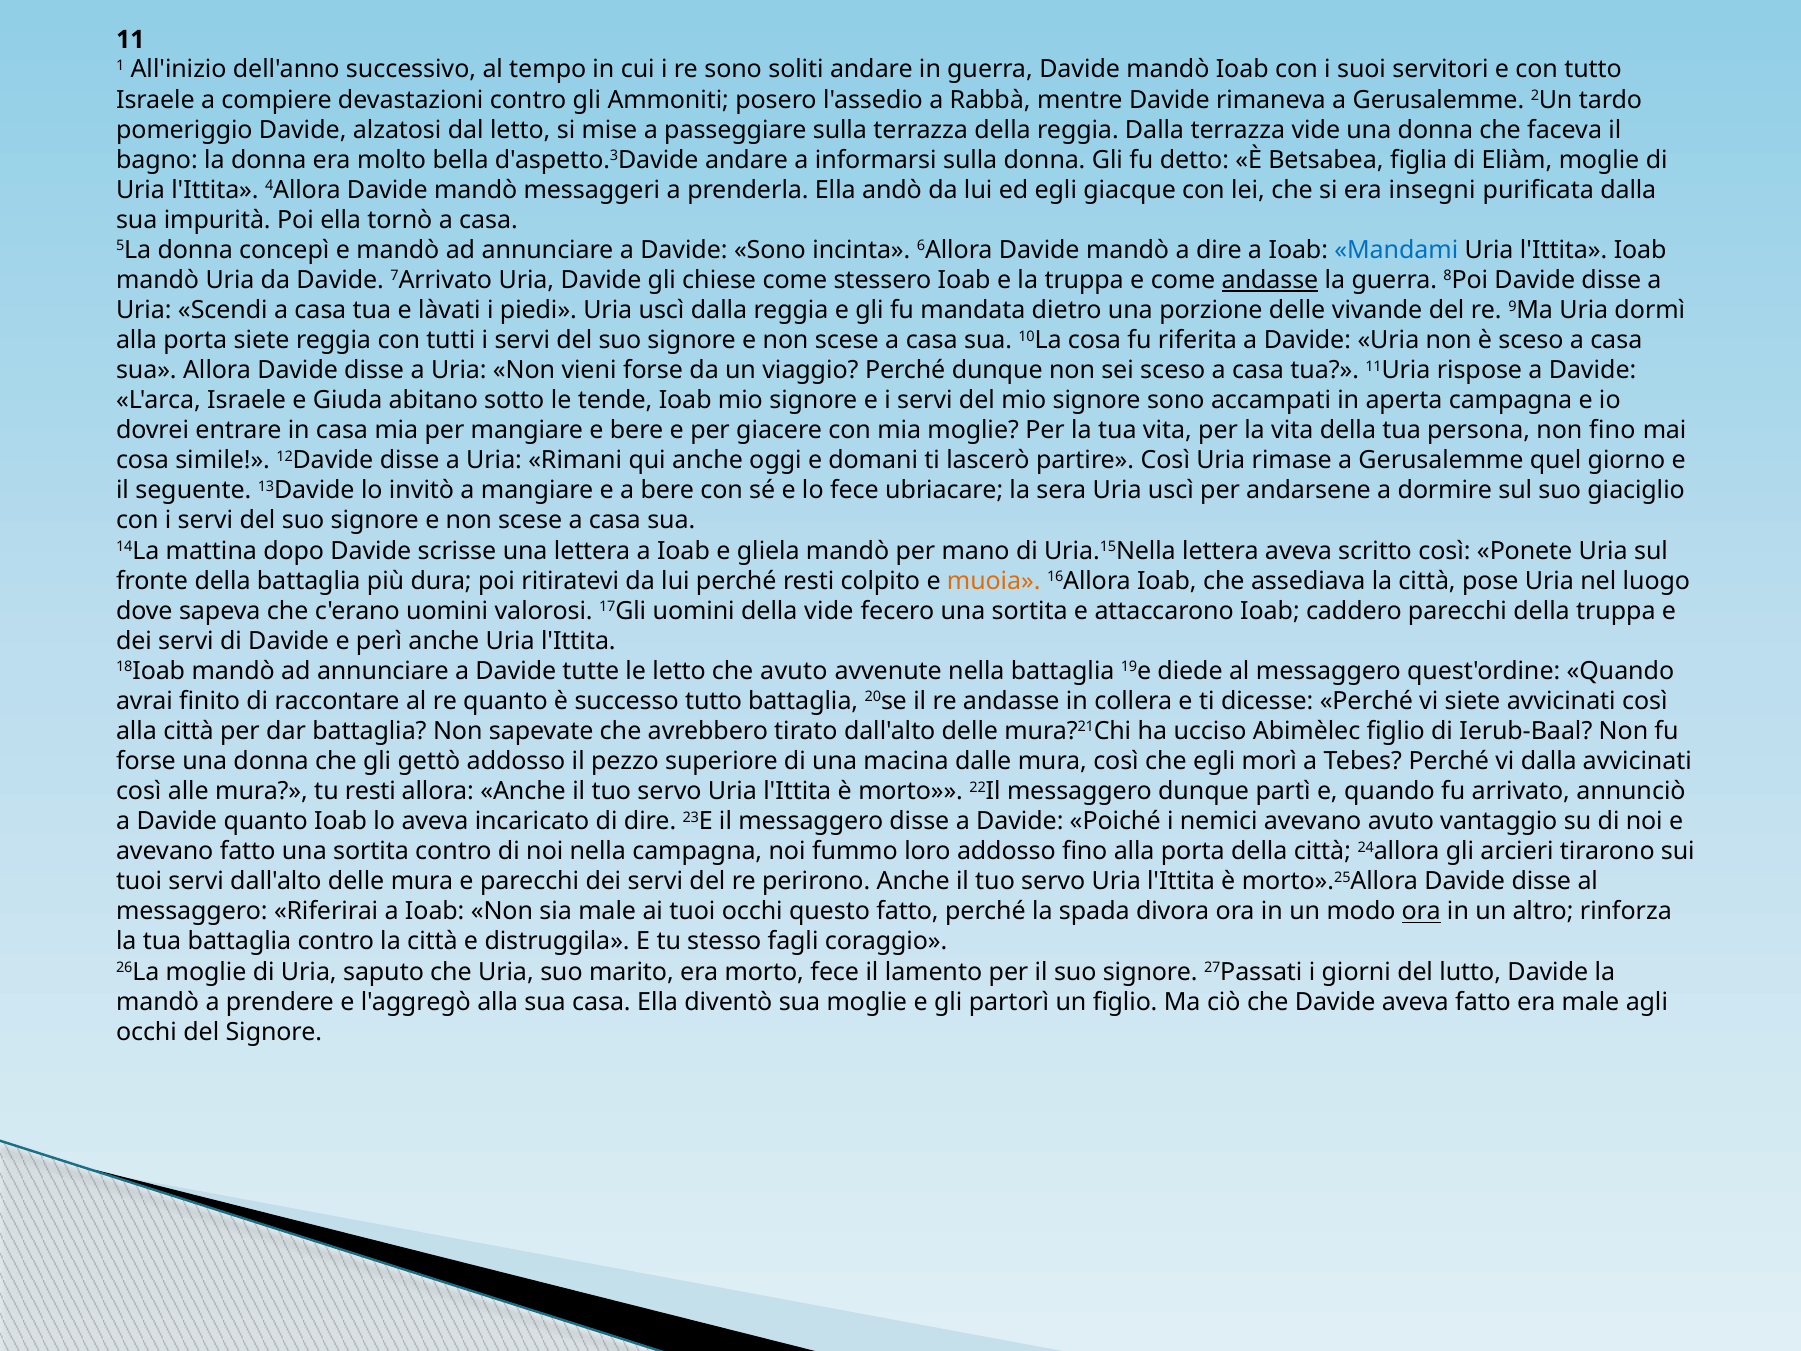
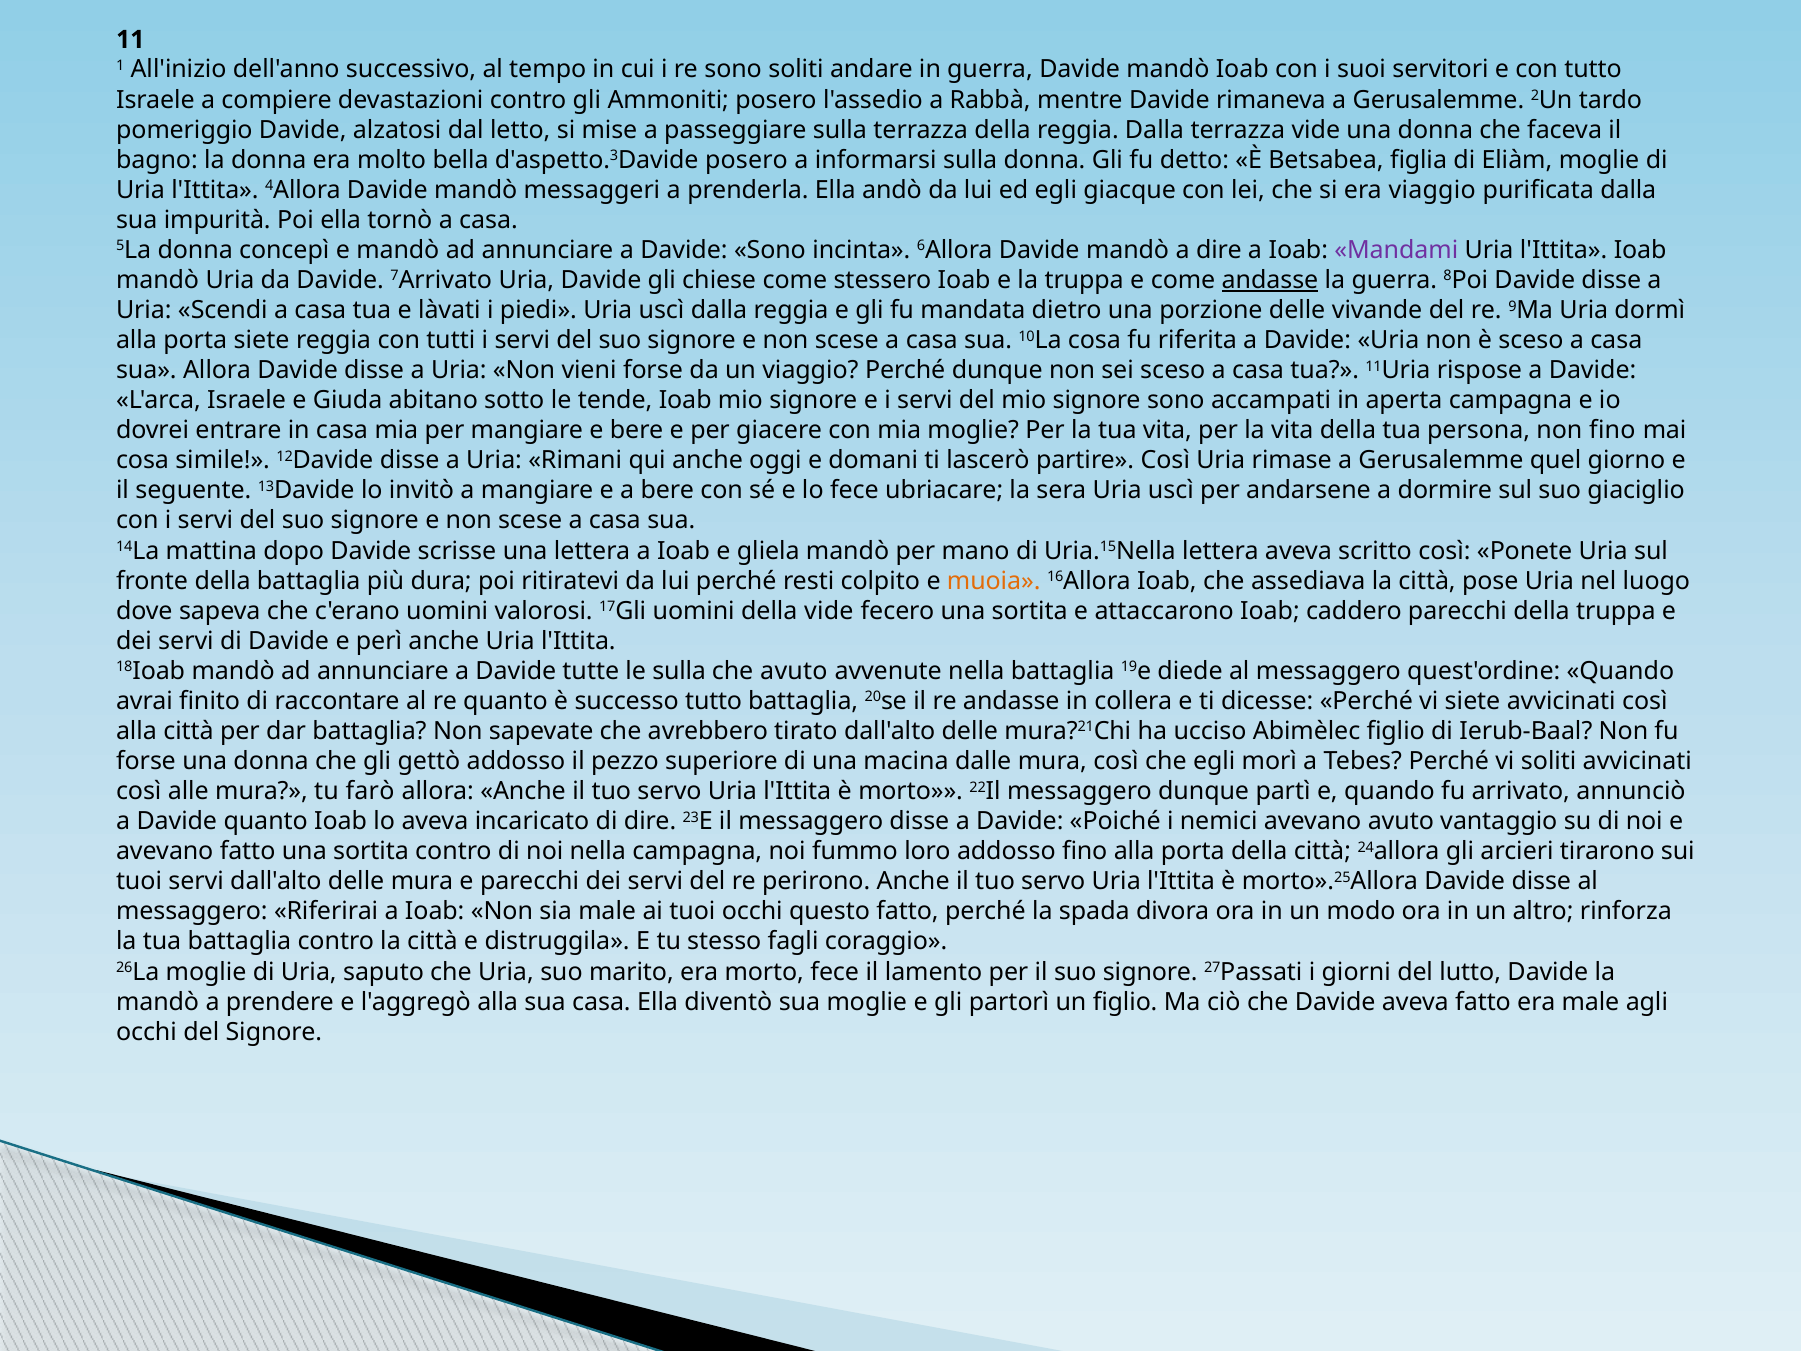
d'aspetto.3Davide andare: andare -> posero (746, 160)
era insegni: insegni -> viaggio (1432, 190)
Mandami colour: blue -> purple (1396, 250)
le letto: letto -> sulla (679, 671)
vi dalla: dalla -> soliti (1549, 761)
tu resti: resti -> farò (370, 791)
ora underline: present -> none (1421, 911)
